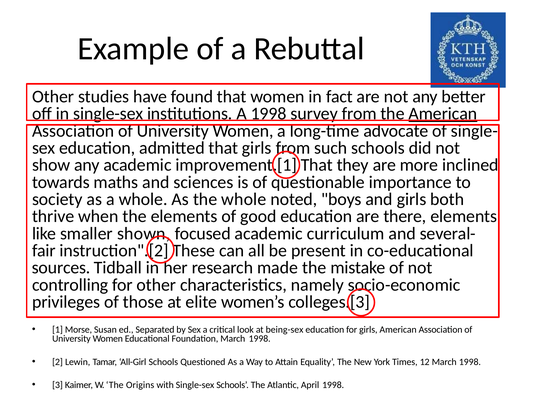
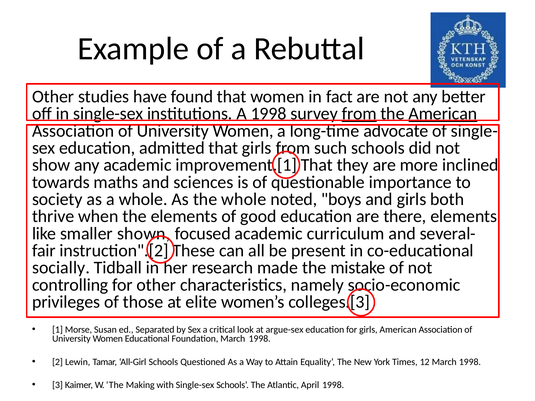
from underline: none -> present (359, 114)
sources: sources -> socially (61, 268)
being-sex: being-sex -> argue-sex (285, 330)
Origins: Origins -> Making (140, 385)
